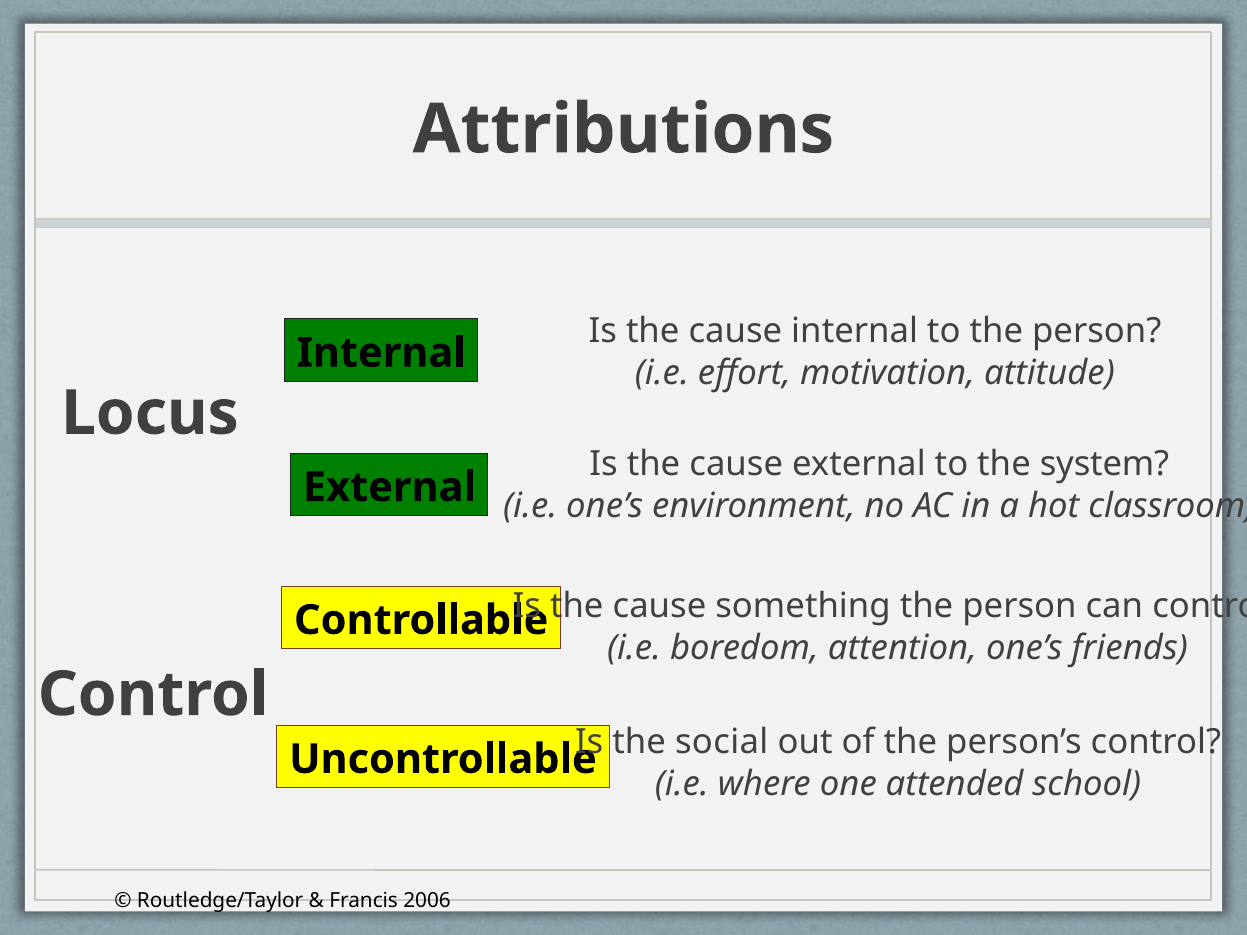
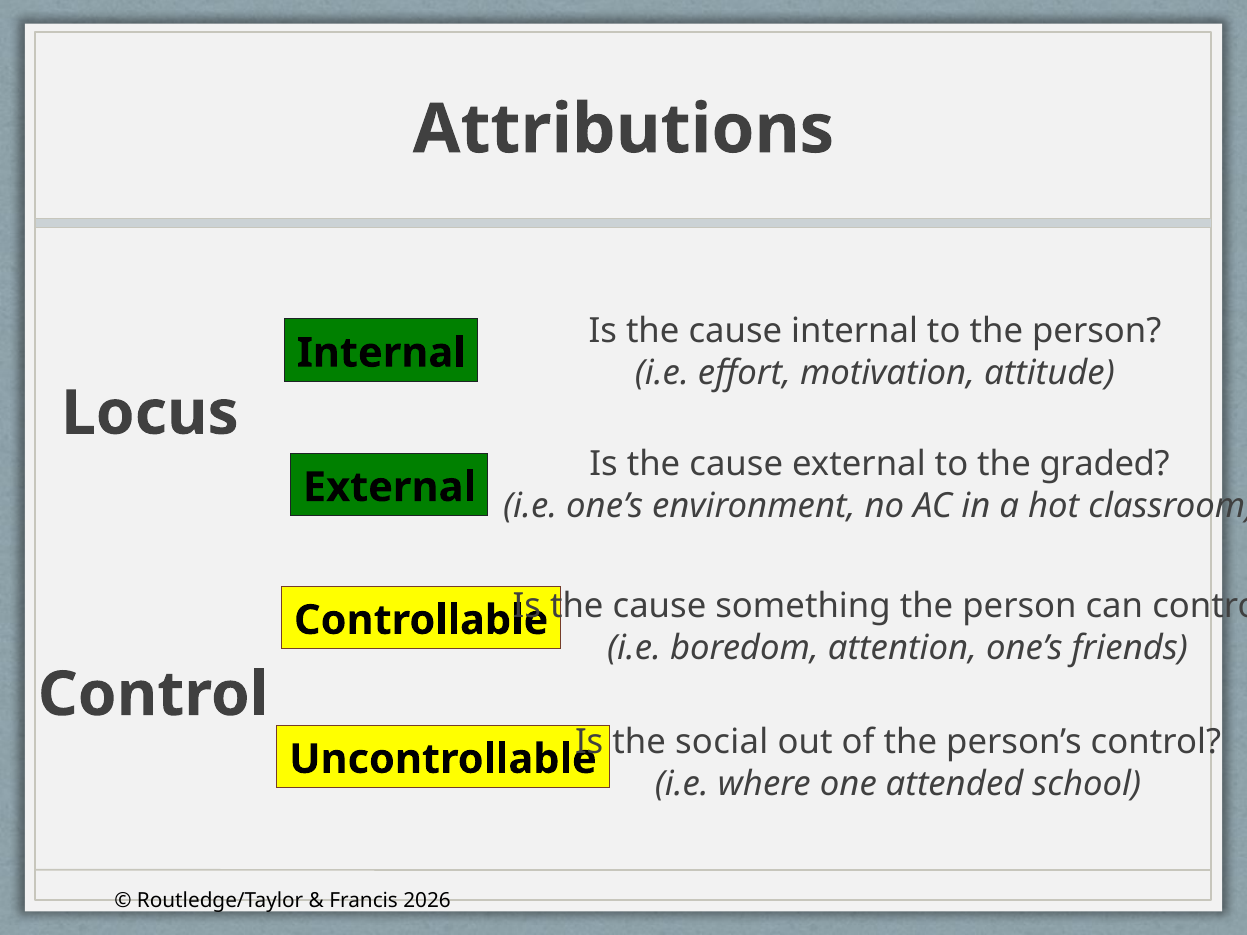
system: system -> graded (1105, 464)
2006: 2006 -> 2026 (427, 901)
